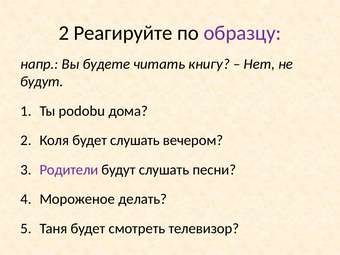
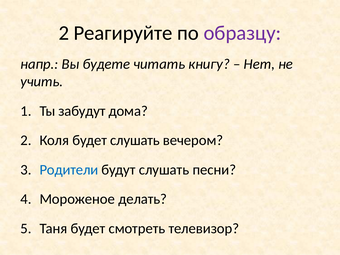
будут: будут -> учить (42, 82)
podobu: podobu -> забудут (82, 111)
Родители colour: purple -> blue (69, 170)
